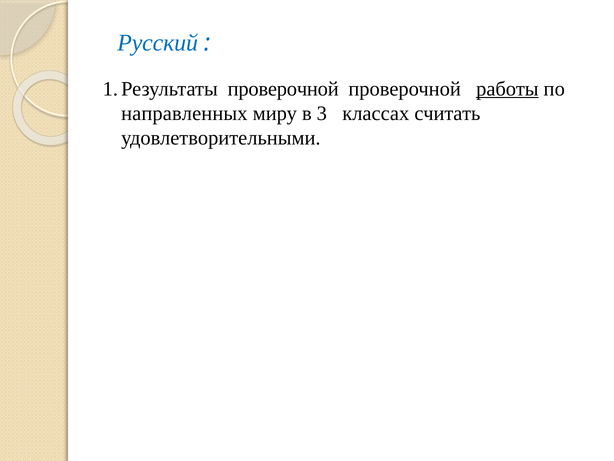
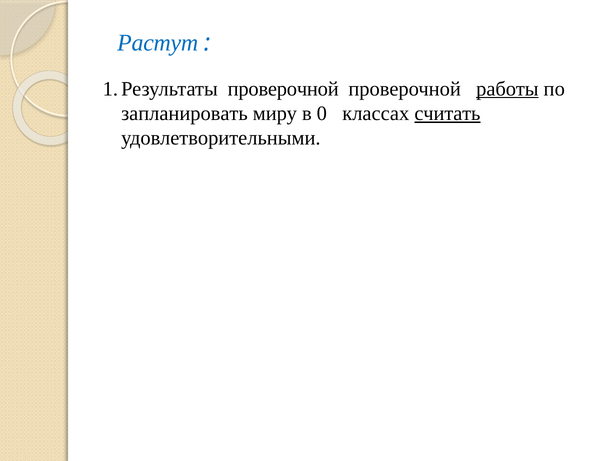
Русский: Русский -> Растут (158, 43)
направленных: направленных -> запланировать (184, 113)
3: 3 -> 0 (322, 113)
считать underline: none -> present (447, 113)
